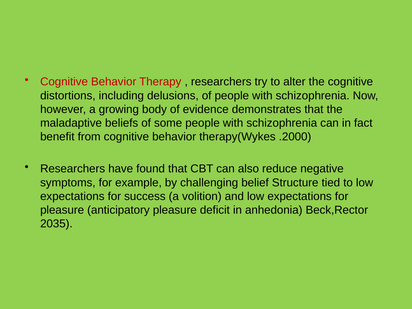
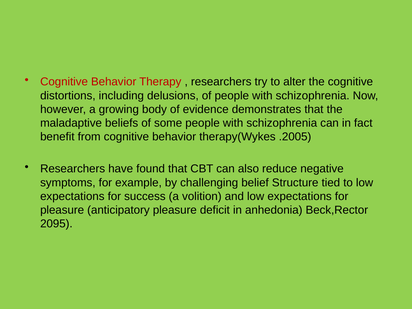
.2000: .2000 -> .2005 (295, 137)
2035: 2035 -> 2095 (56, 224)
